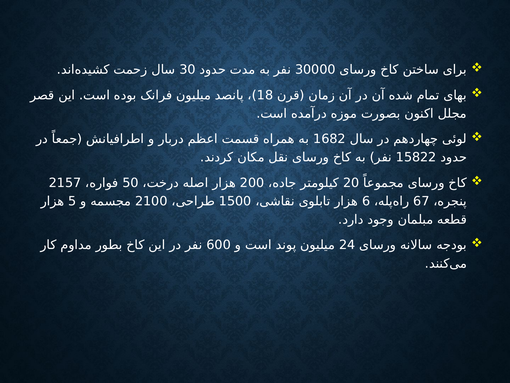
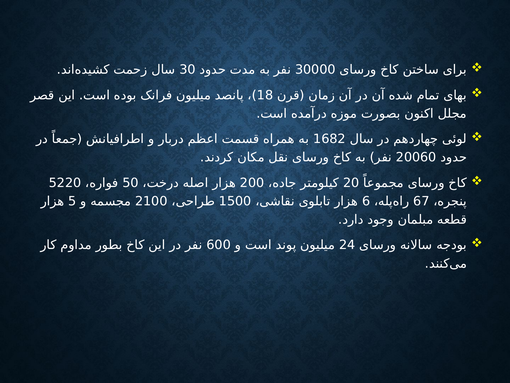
15822: 15822 -> 20060 (416, 157)
2157: 2157 -> 5220 (65, 183)
